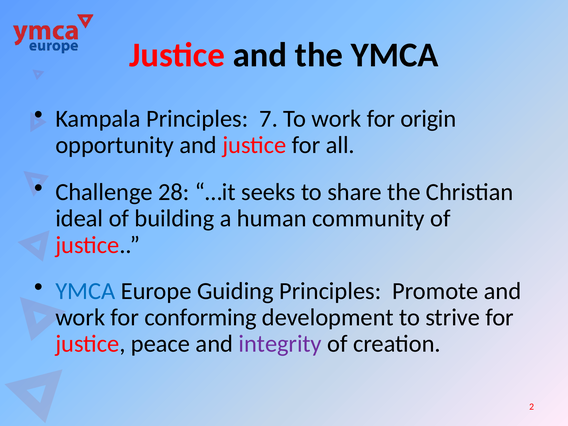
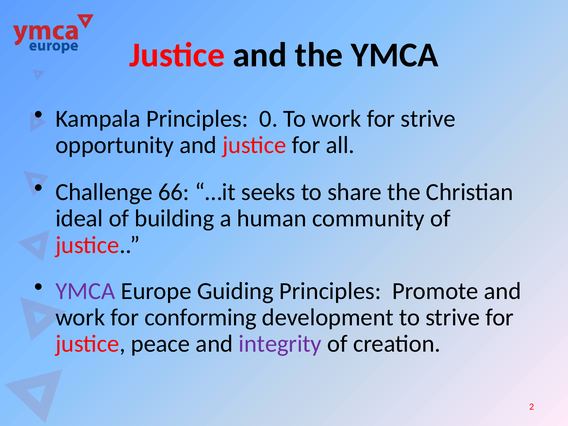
7: 7 -> 0 (269, 119)
for origin: origin -> strive (428, 119)
28: 28 -> 66 (174, 192)
YMCA colour: blue -> purple (85, 291)
